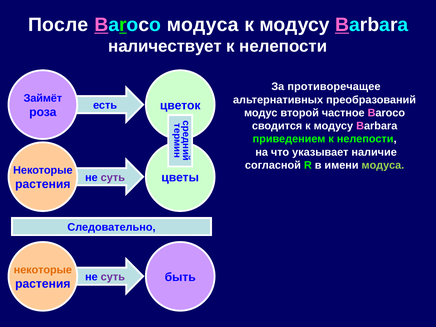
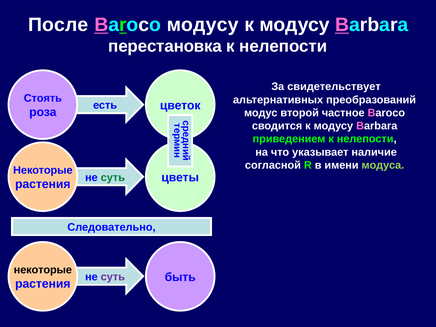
Baroco модуса: модуса -> модусу (203, 25)
наличествует: наличествует -> перестановка (165, 46)
противоречащее: противоречащее -> свидетельствует (334, 87)
Займёт: Займёт -> Стоять (43, 98)
суть colour: purple -> green (113, 177)
некоторые colour: orange -> black (43, 270)
